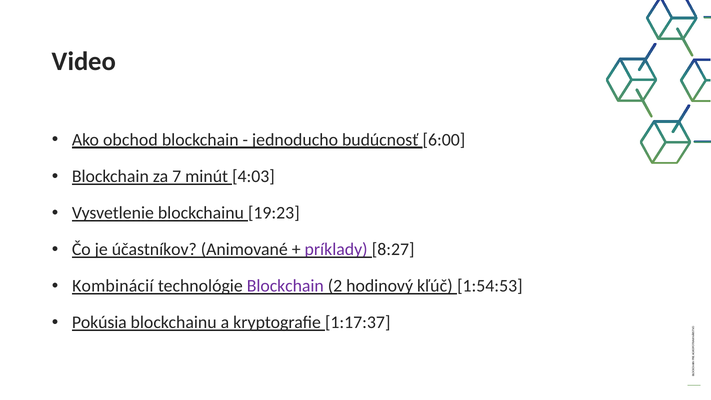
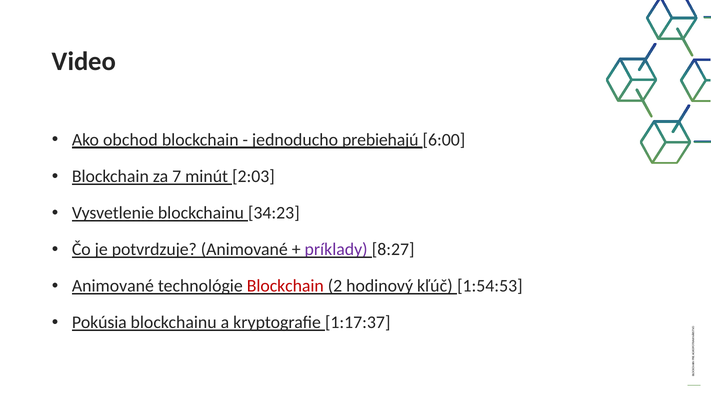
budúcnosť: budúcnosť -> prebiehajú (380, 140)
4:03: 4:03 -> 2:03 (253, 176)
19:23: 19:23 -> 34:23 (274, 213)
účastníkov: účastníkov -> potvrdzuje (154, 250)
Kombinácií: Kombinácií -> Animované (113, 286)
Blockchain colour: purple -> red (285, 286)
